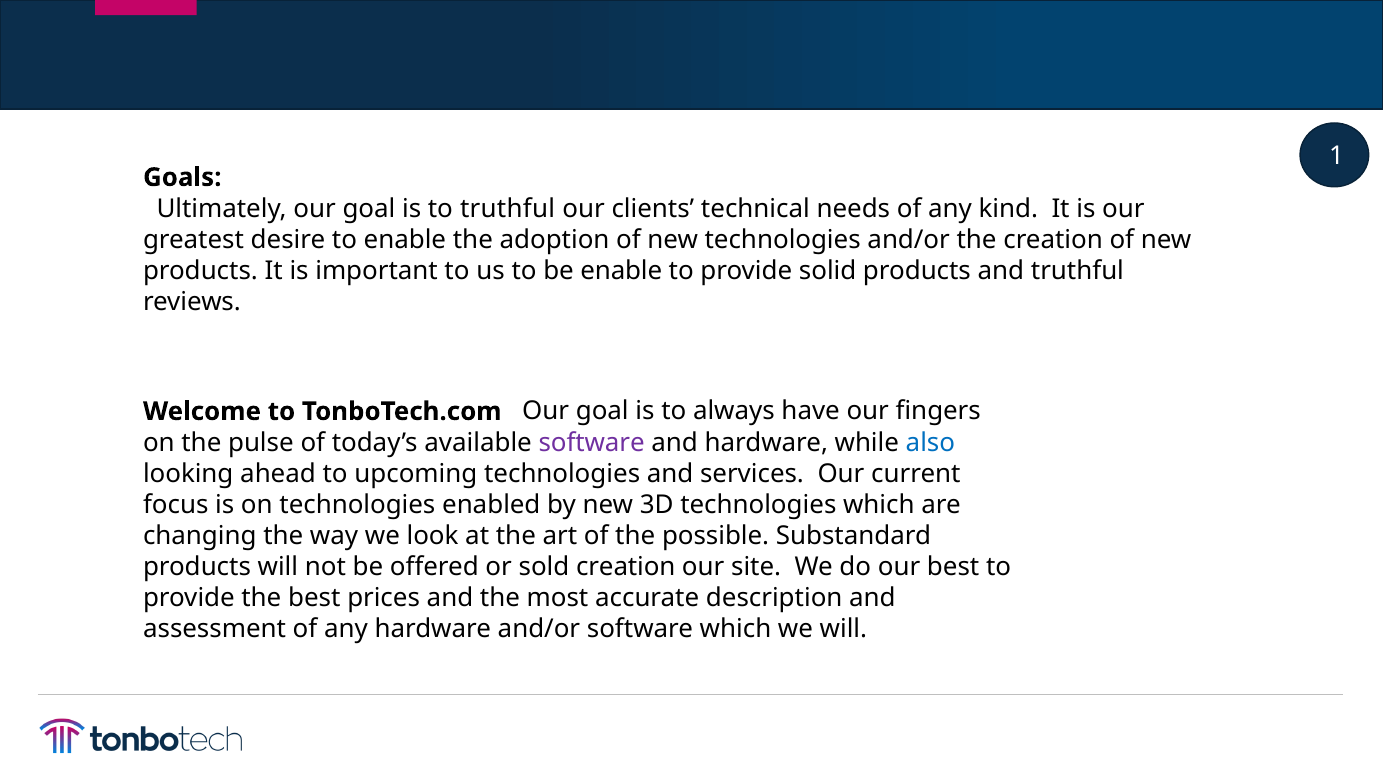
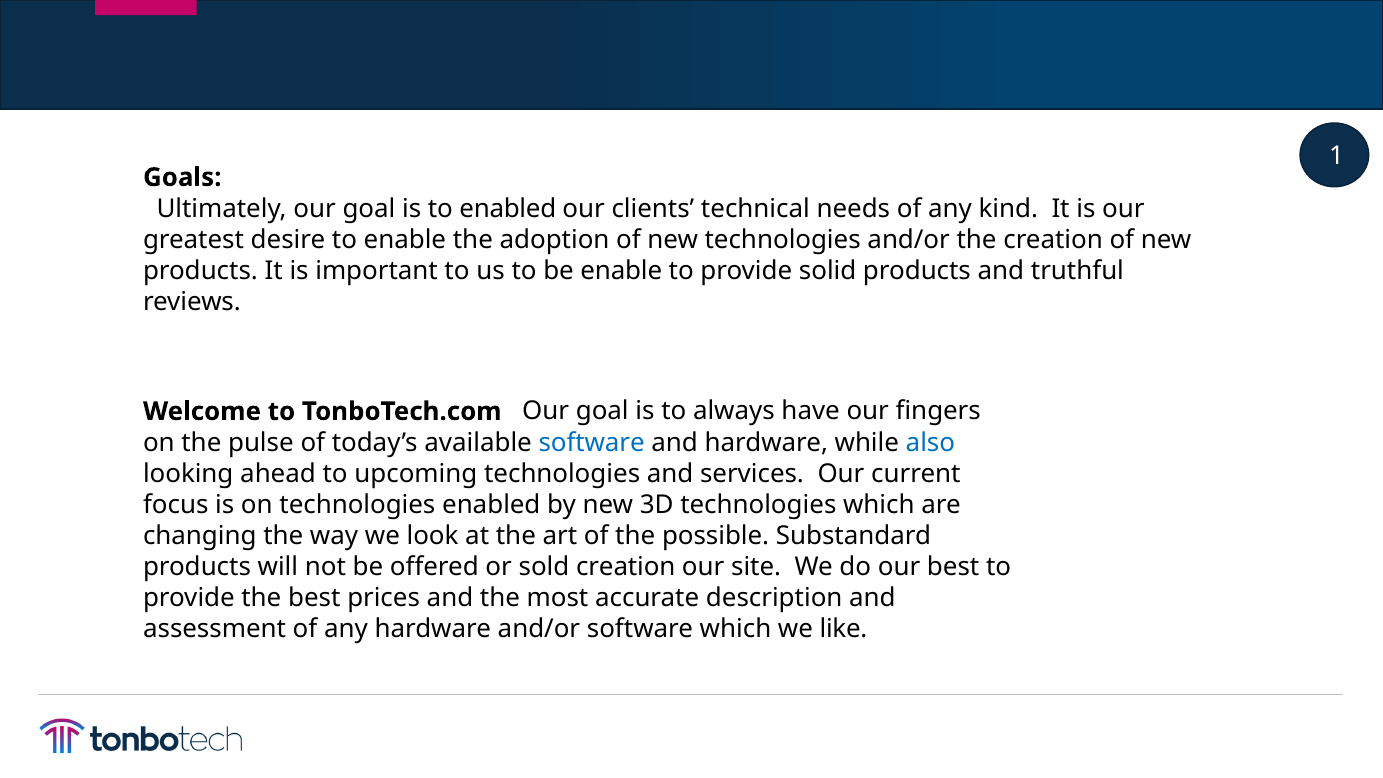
to truthful: truthful -> enabled (508, 208)
software colour: purple -> blue (592, 443)
we will: will -> like (844, 629)
